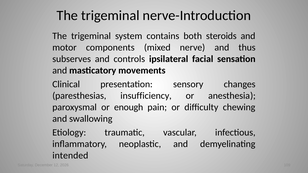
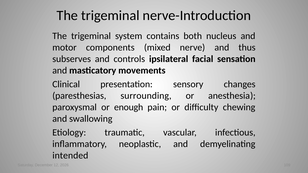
steroids: steroids -> nucleus (221, 36)
insufficiency: insufficiency -> surrounding (146, 96)
